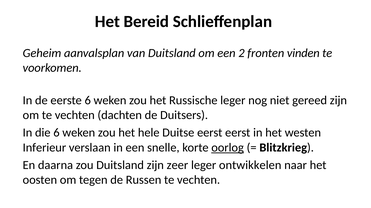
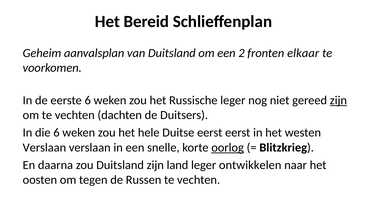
vinden: vinden -> elkaar (303, 53)
zijn underline: none -> present (338, 101)
Inferieur: Inferieur -> Verslaan (44, 148)
zeer: zeer -> land (177, 166)
